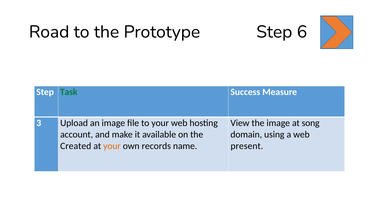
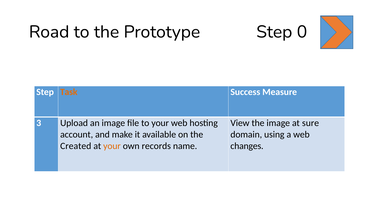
6: 6 -> 0 (302, 32)
Task colour: green -> orange (69, 92)
song: song -> sure (311, 123)
present: present -> changes (247, 146)
